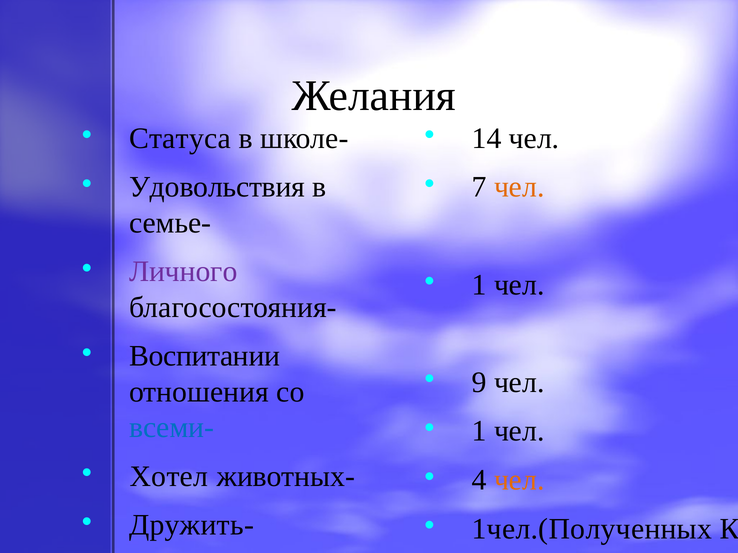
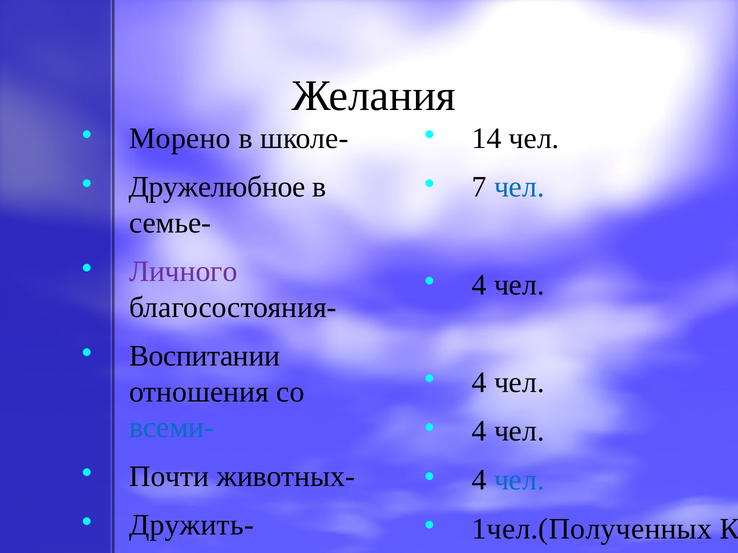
Статуса: Статуса -> Морено (180, 138)
Удовольствия: Удовольствия -> Дружелюбное (217, 187)
чел colour: orange -> blue (519, 187)
1: 1 -> 4 (479, 285)
9: 9 -> 4 (479, 383)
1: 1 -> 4 (479, 431)
Хотел: Хотел -> Почти (169, 477)
чел colour: orange -> blue (519, 480)
